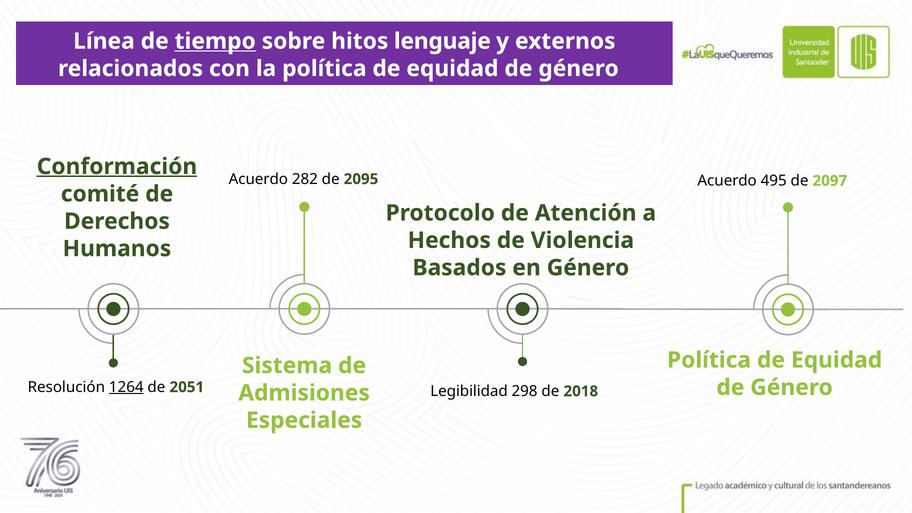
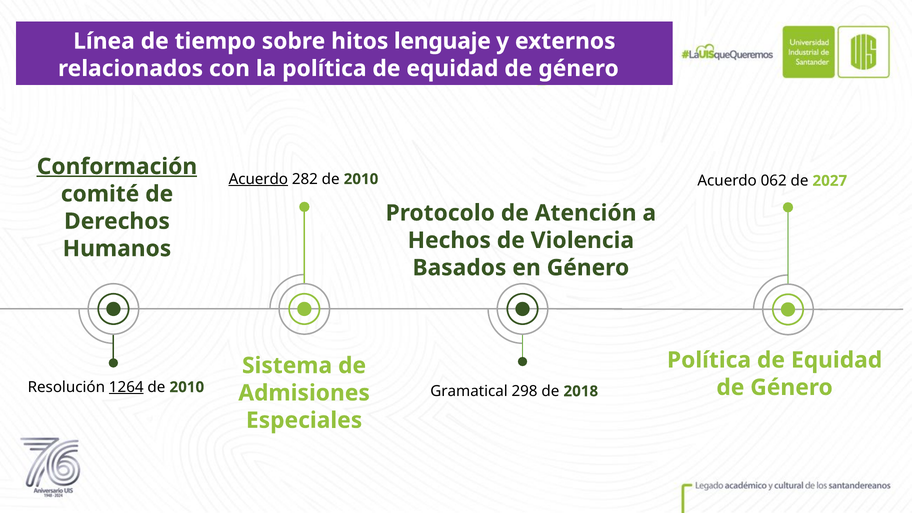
tiempo underline: present -> none (215, 41)
Acuerdo underline: none -> present (258, 179)
282 de 2095: 2095 -> 2010 (361, 179)
495: 495 -> 062 (774, 181)
2097: 2097 -> 2027 (830, 181)
2051: 2051 -> 2010 (187, 387)
Legibilidad: Legibilidad -> Gramatical (469, 391)
